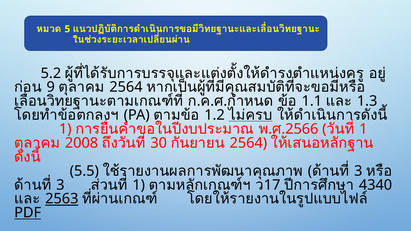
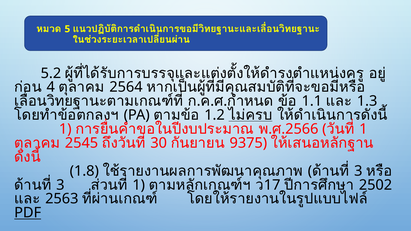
9: 9 -> 4 (51, 87)
2008: 2008 -> 2545 (82, 143)
2564: 2564 -> 9375 (248, 143)
5.5: 5.5 -> 1.8 (84, 171)
4340: 4340 -> 2502 (376, 185)
2563 underline: present -> none (62, 199)
